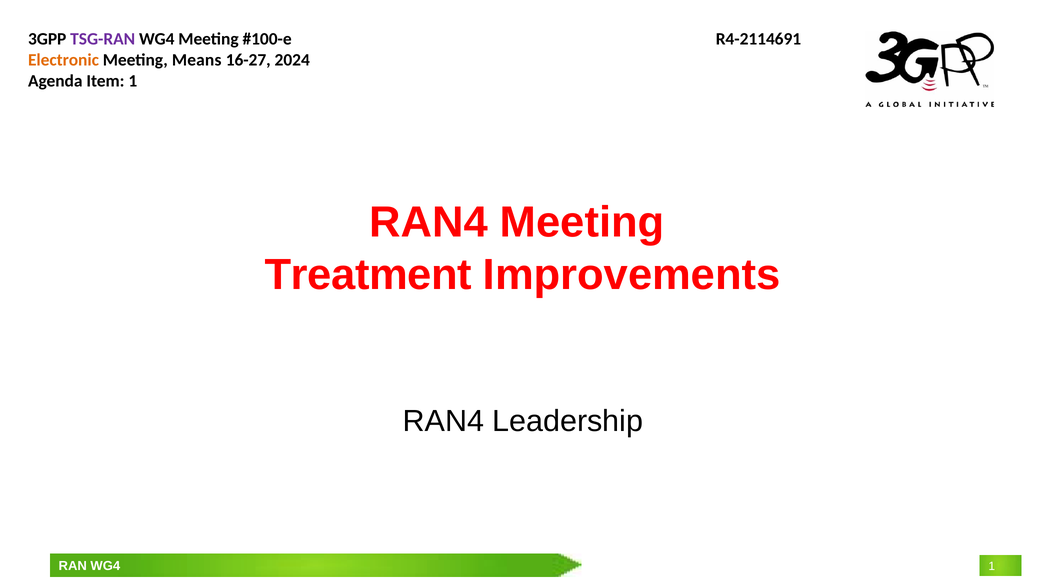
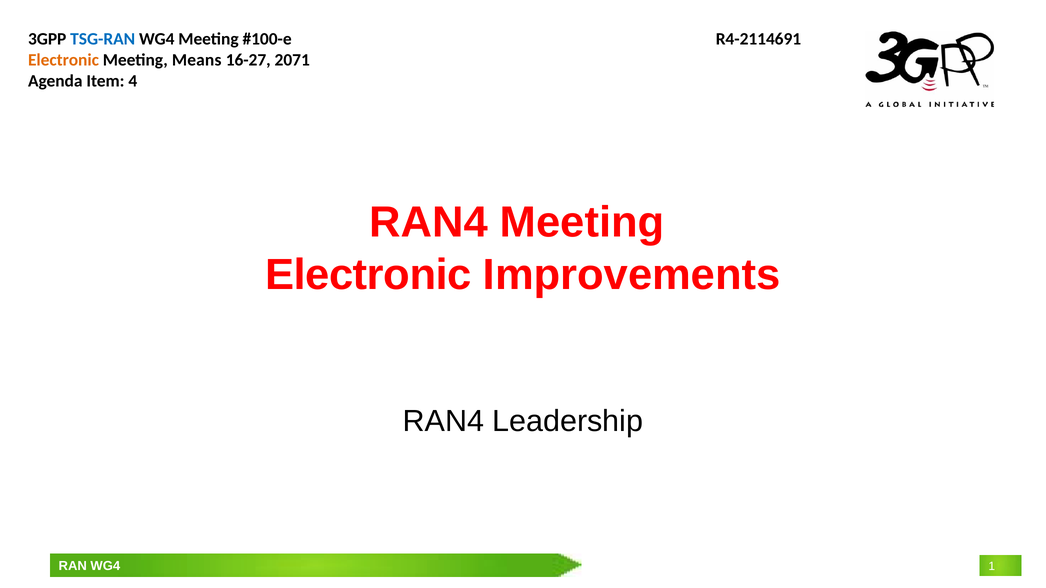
TSG-RAN colour: purple -> blue (103, 39)
2024: 2024 -> 2071 (292, 60)
Item 1: 1 -> 4 (133, 81)
Treatment: Treatment -> Electronic (368, 275)
